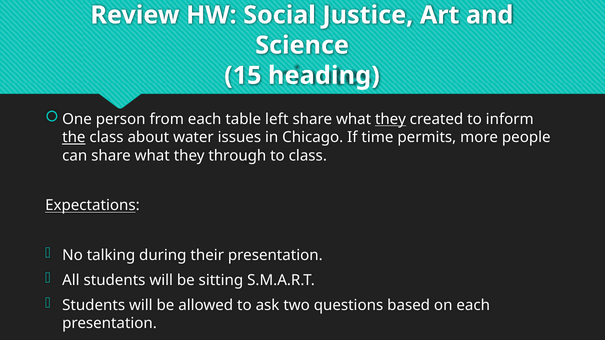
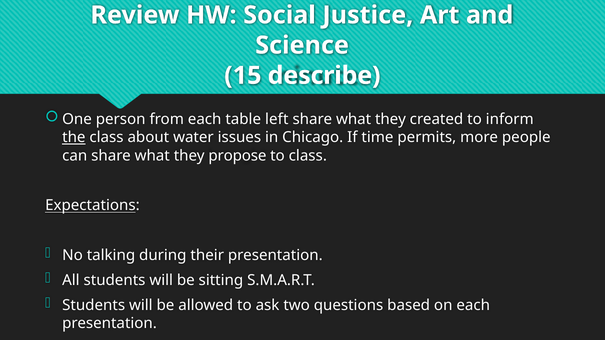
heading: heading -> describe (324, 76)
they underline: present -> none (391, 119)
through: through -> propose (237, 156)
